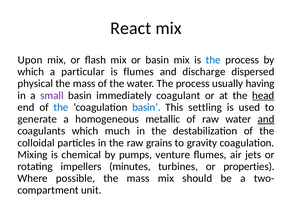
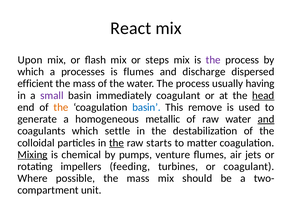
or basin: basin -> steps (157, 60)
the colour: blue -> purple (213, 60)
particular: particular -> processes (83, 72)
physical: physical -> efficient (35, 84)
the colour: blue -> orange (61, 107)
settling: settling -> remove (205, 107)
much: much -> settle (118, 131)
the underline: none -> present (117, 143)
grains: grains -> starts (159, 143)
gravity: gravity -> matter (202, 143)
Mixing underline: none -> present (33, 155)
minutes: minutes -> feeding (130, 166)
or properties: properties -> coagulant (249, 166)
